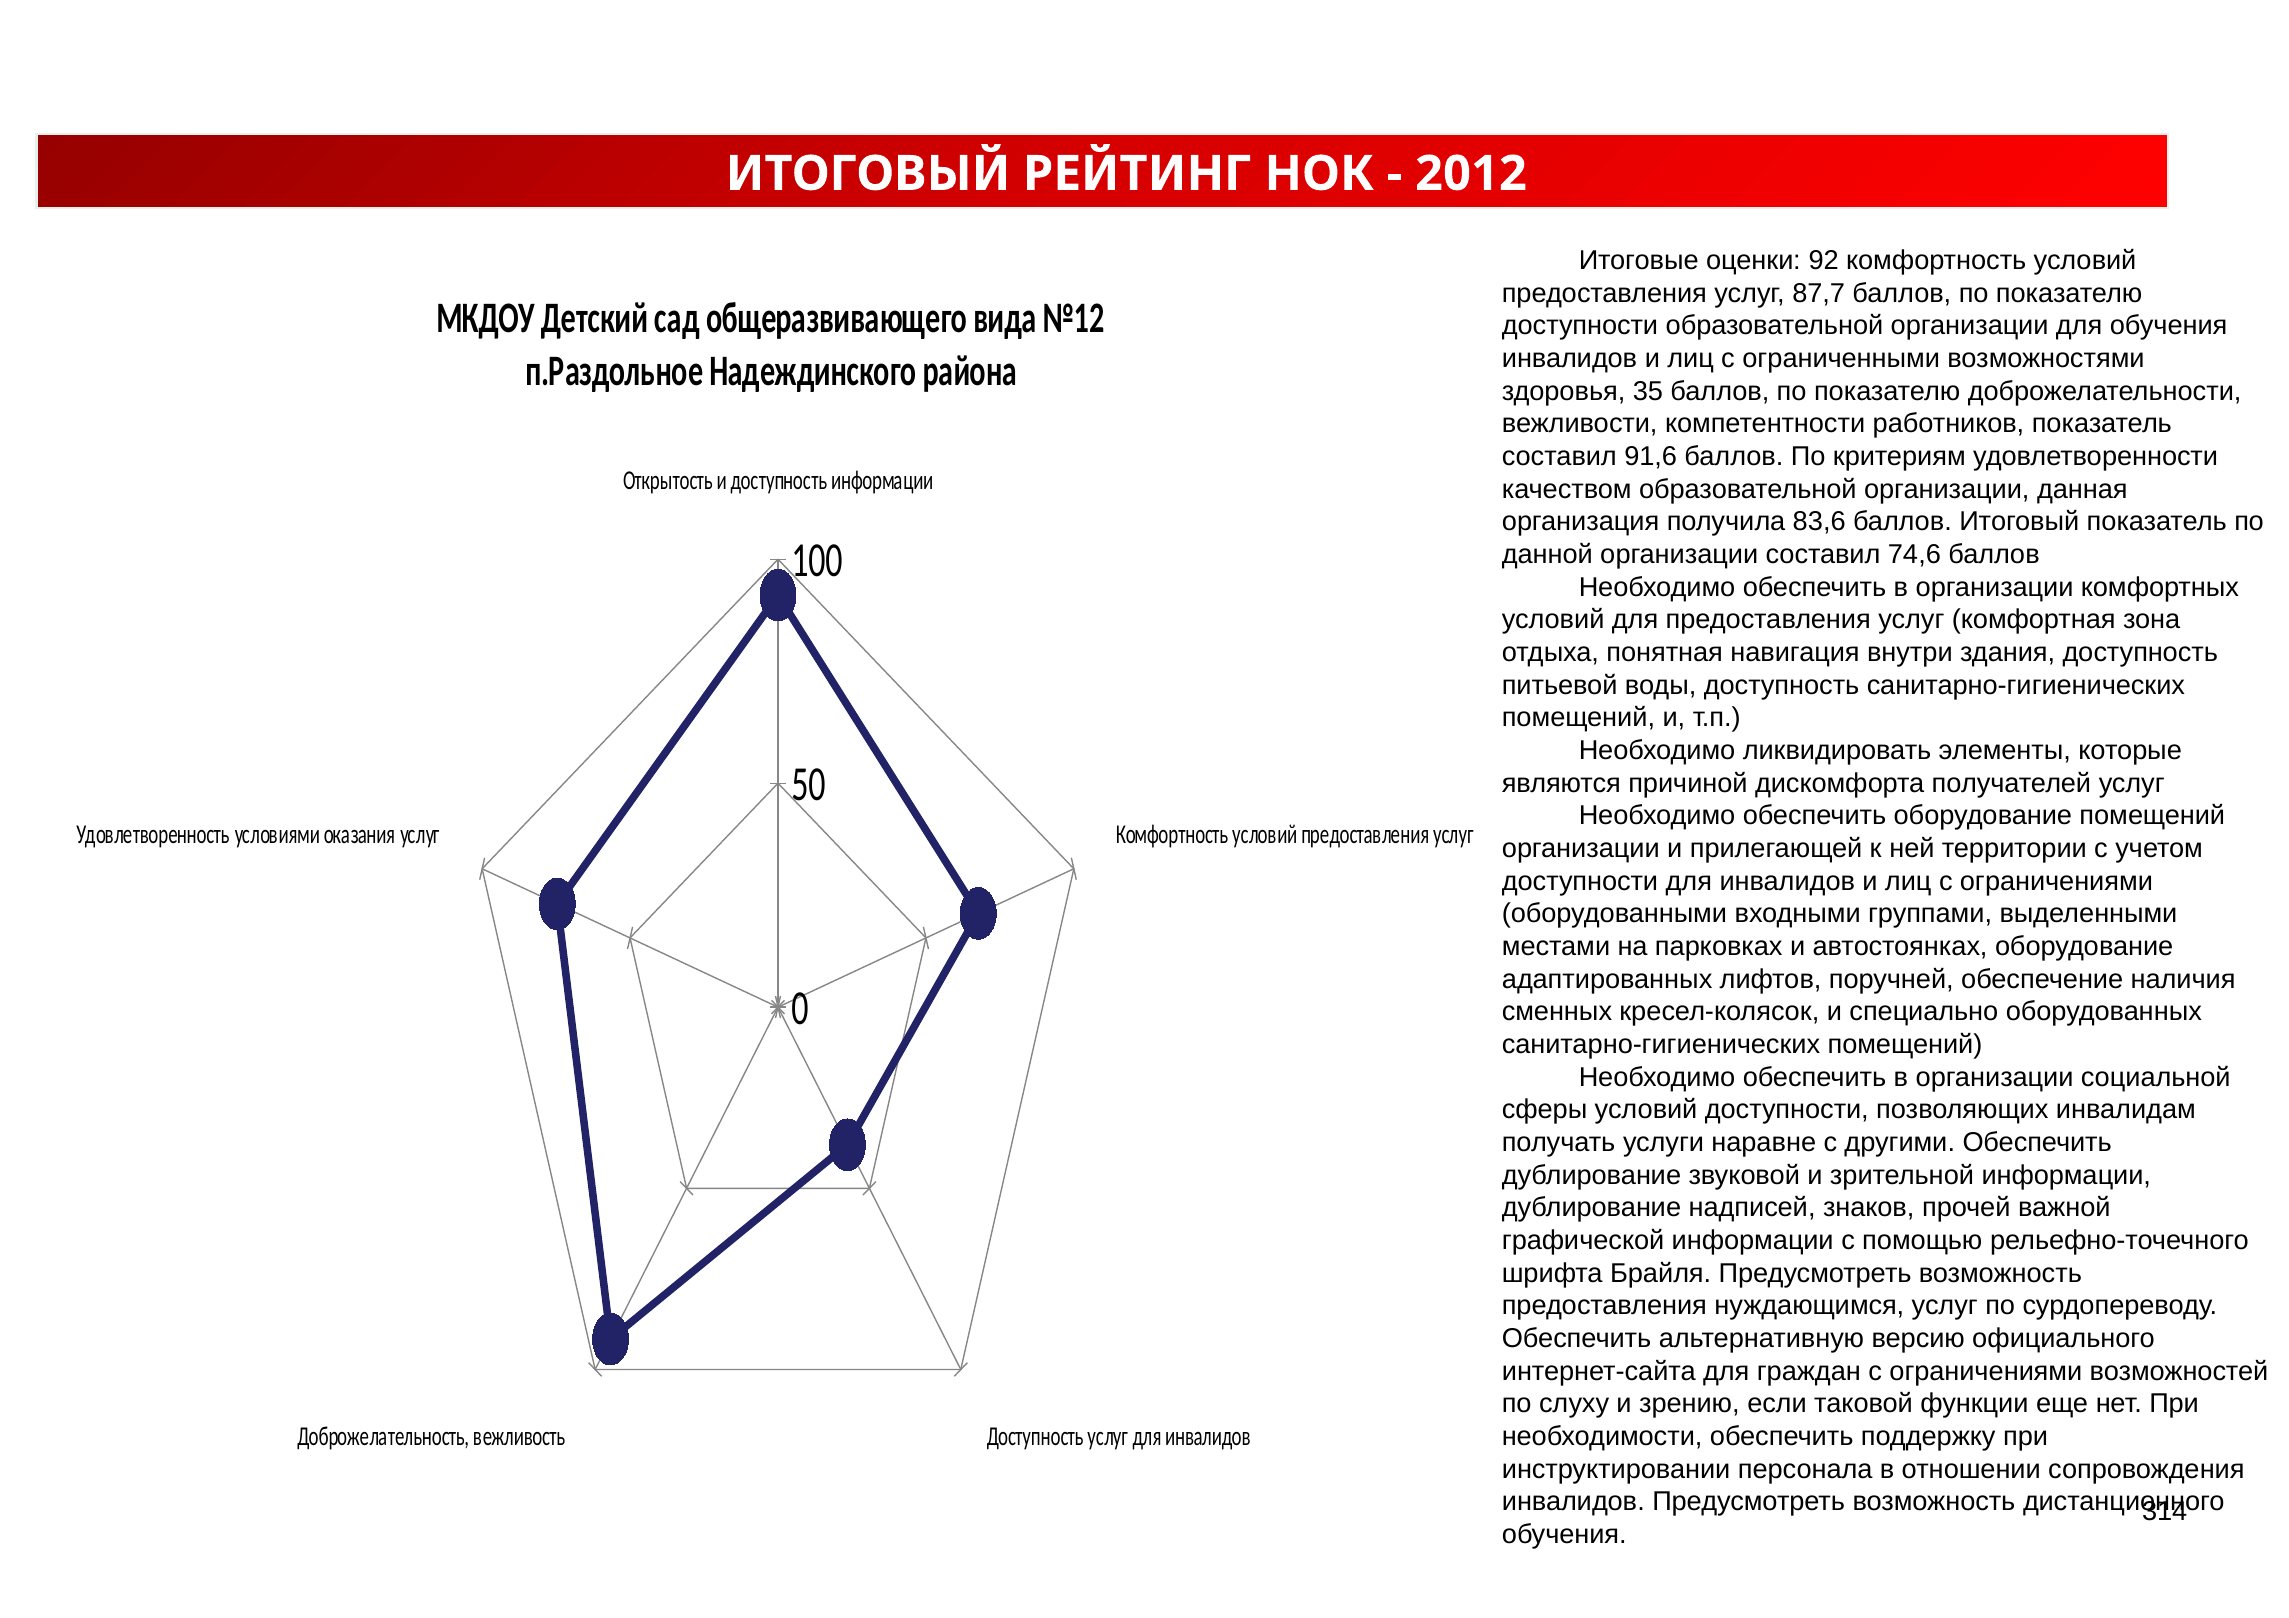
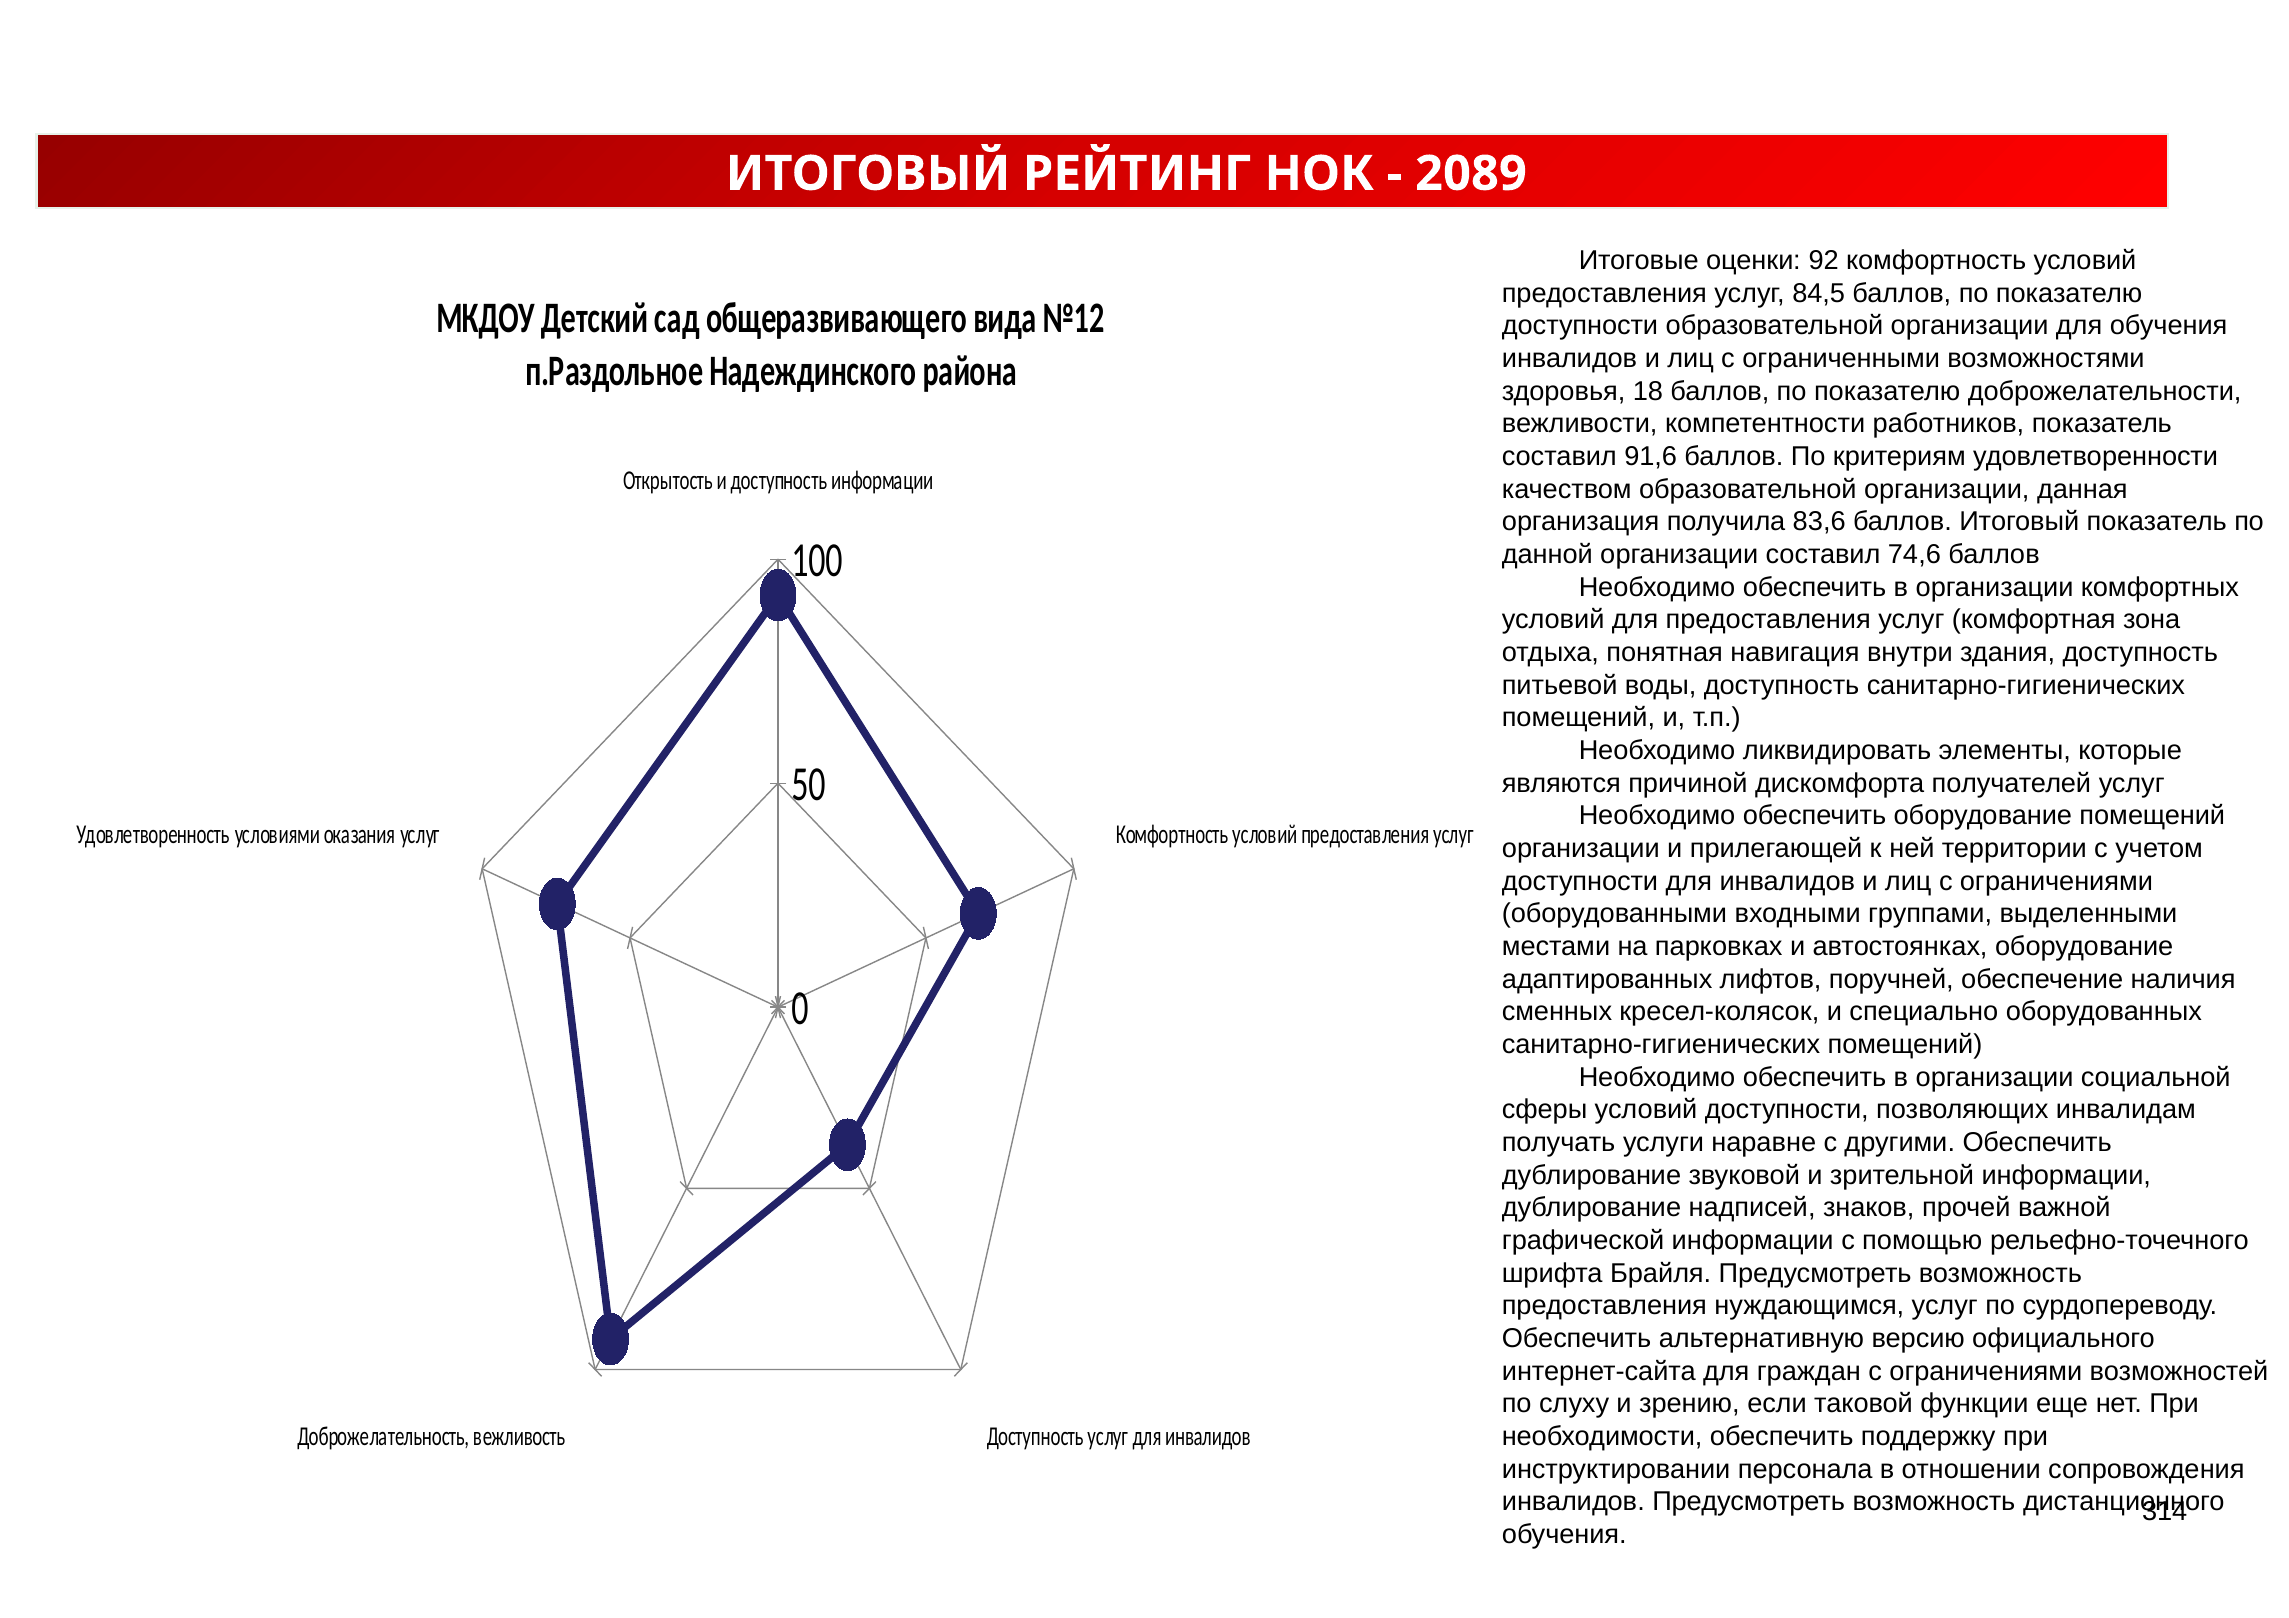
2012: 2012 -> 2089 (1471, 174)
87,7: 87,7 -> 84,5 (1819, 293)
35: 35 -> 18 (1648, 391)
